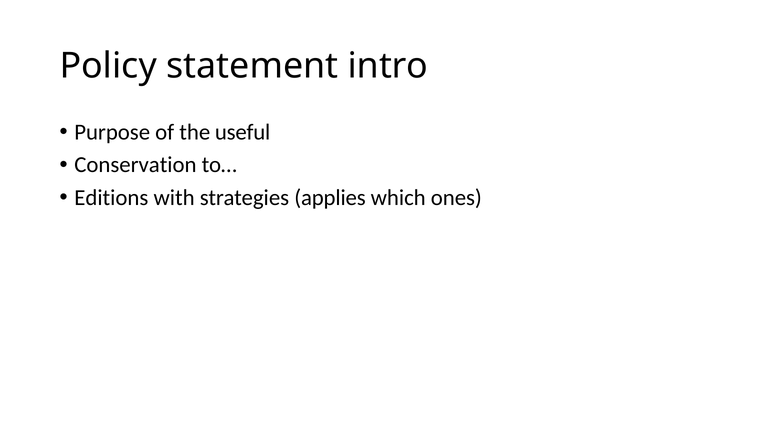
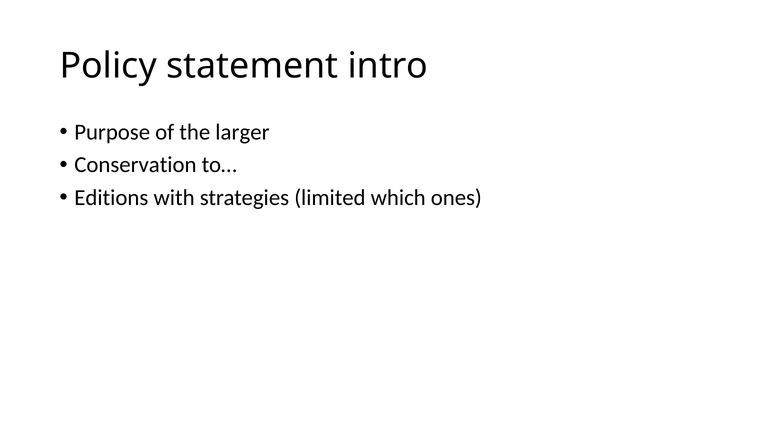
useful: useful -> larger (242, 132)
applies: applies -> limited (330, 198)
